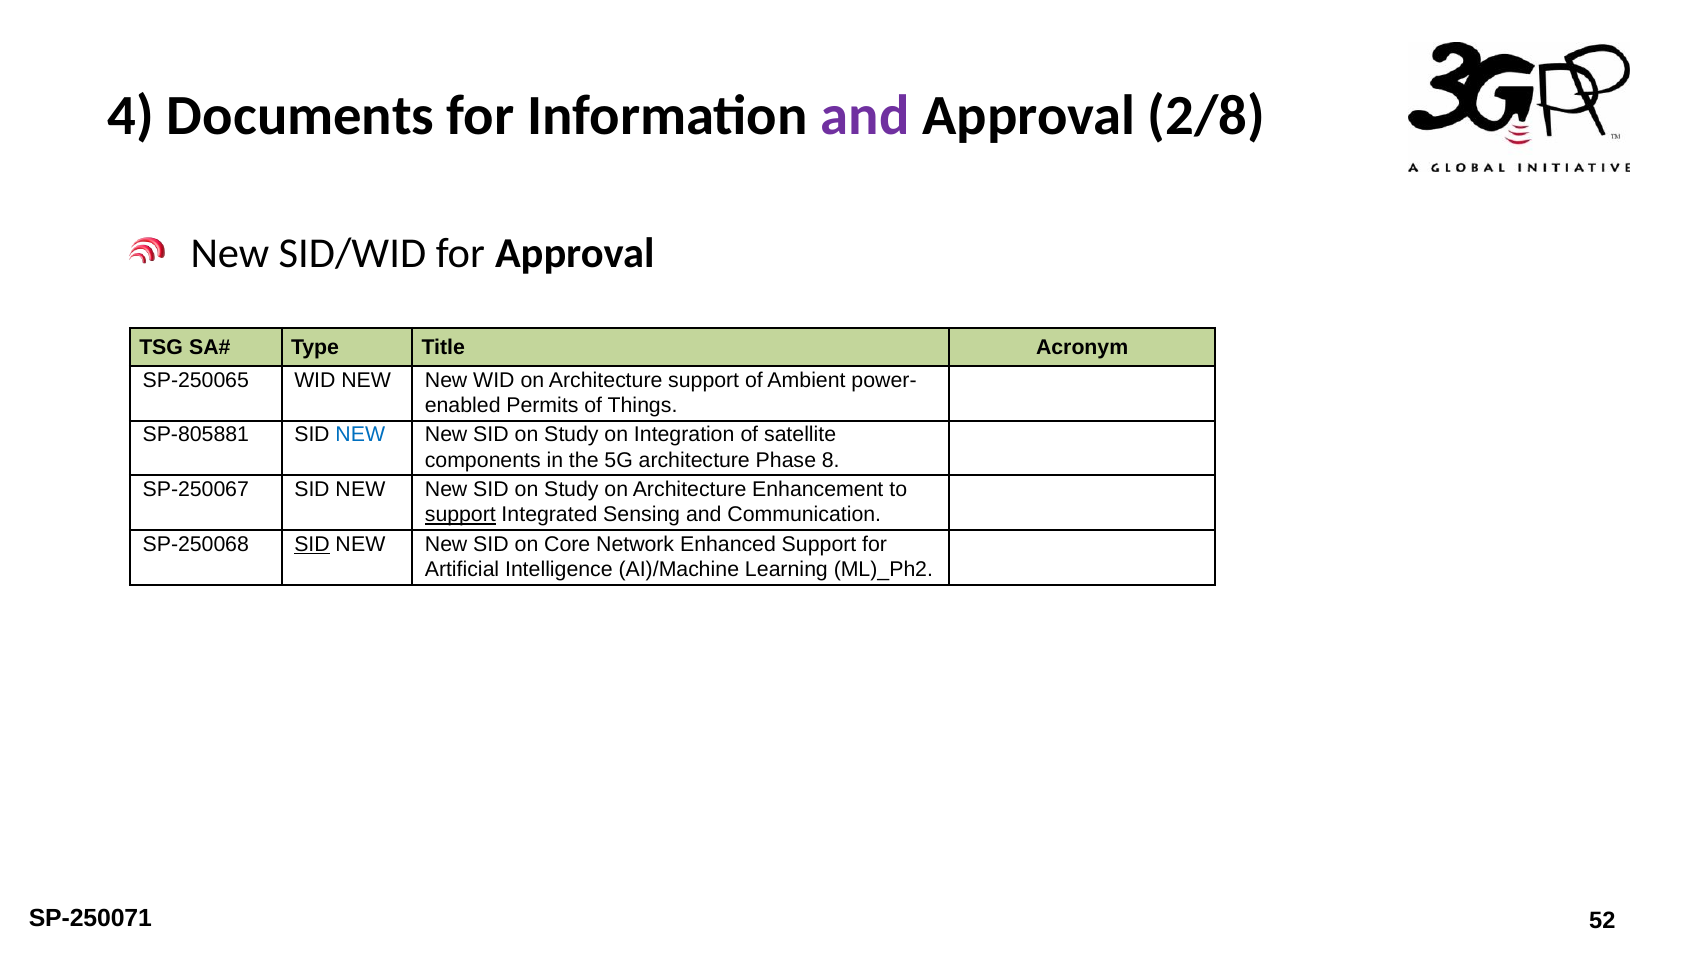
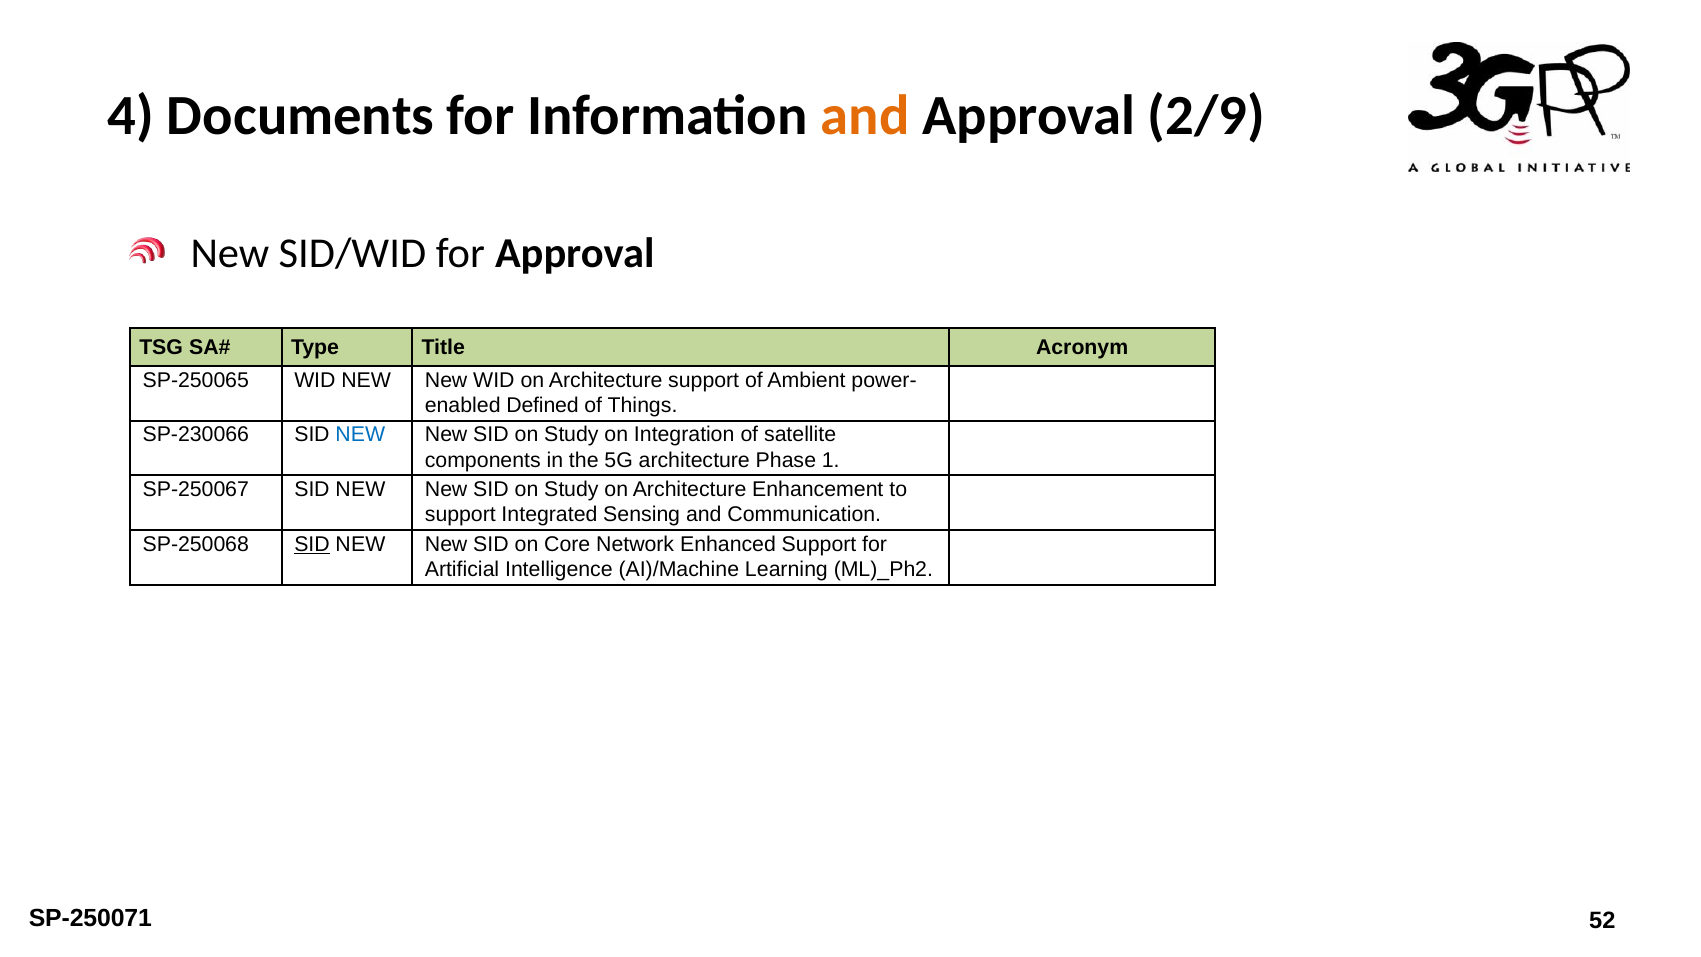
and colour: purple -> orange (865, 116)
2/8: 2/8 -> 2/9 (1207, 116)
Permits: Permits -> Defined (543, 405)
SP-805881: SP-805881 -> SP-230066 (196, 435)
8: 8 -> 1 (831, 460)
support underline: present -> none (460, 515)
